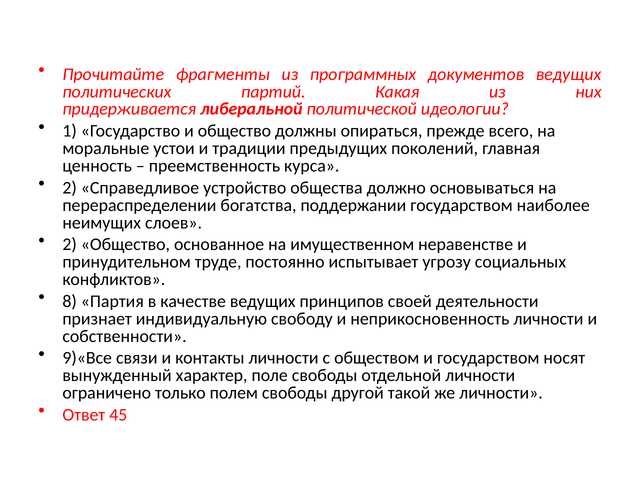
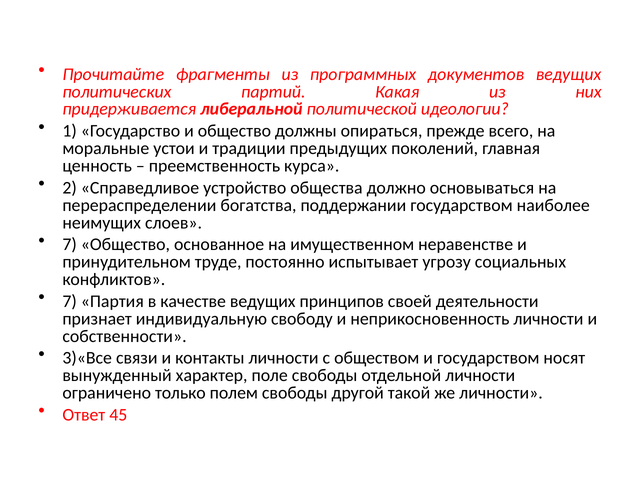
2: 2 -> 7 (70, 245)
8: 8 -> 7 (70, 301)
9)«Все: 9)«Все -> 3)«Все (87, 358)
